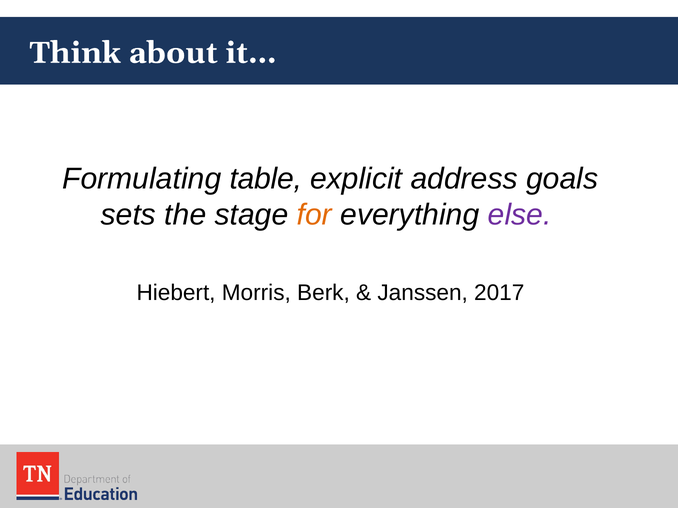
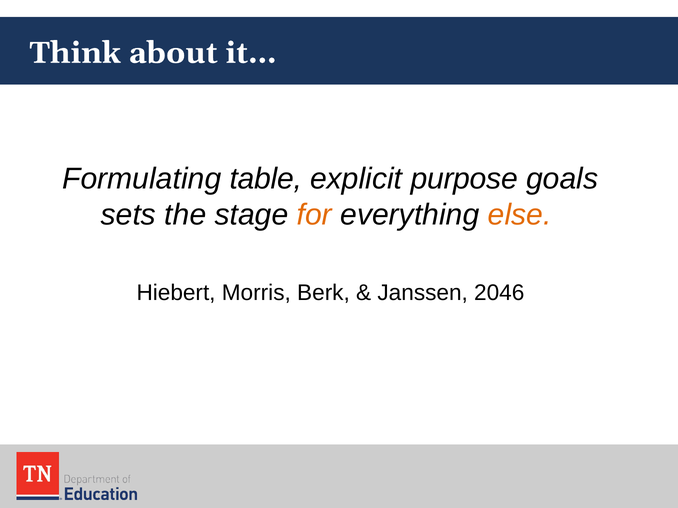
address: address -> purpose (464, 179)
else colour: purple -> orange (520, 215)
2017: 2017 -> 2046 (499, 293)
